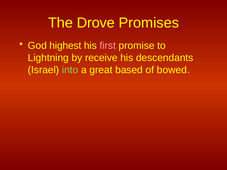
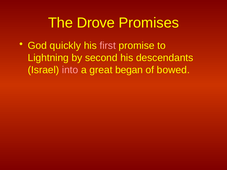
highest: highest -> quickly (65, 46)
receive: receive -> second (101, 58)
into colour: light green -> pink (70, 70)
based: based -> began (129, 70)
